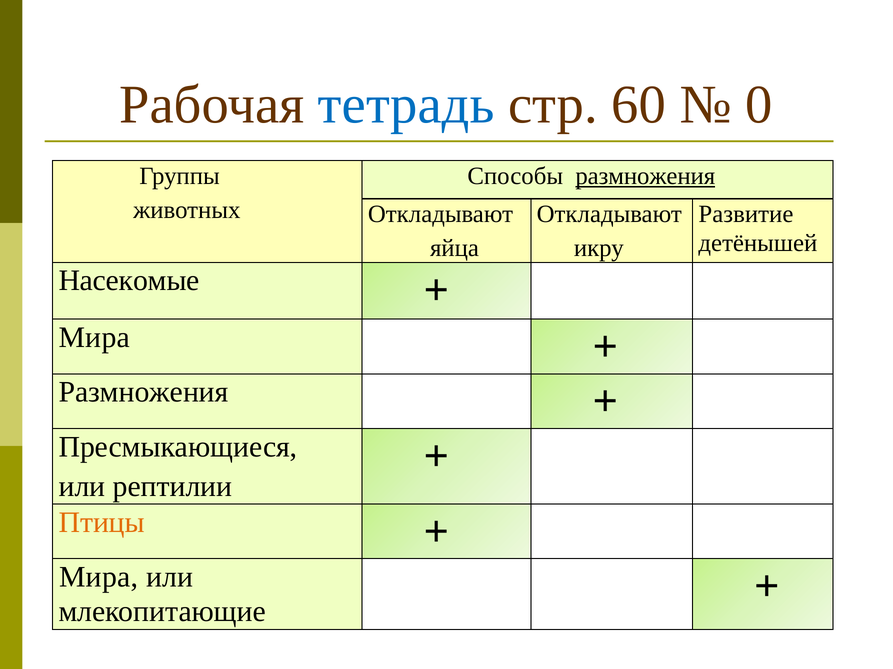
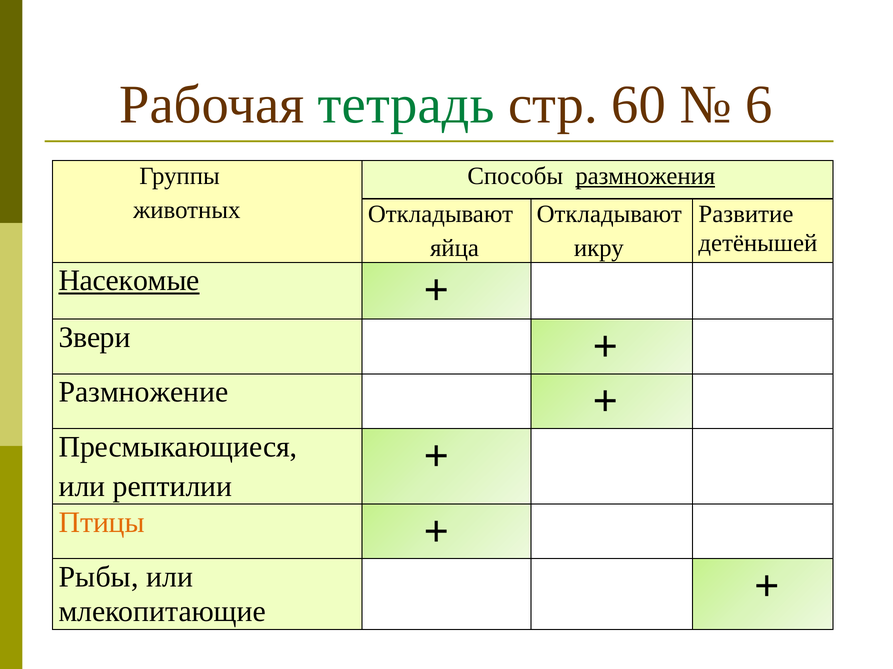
тетрадь colour: blue -> green (406, 105)
0: 0 -> 6 (759, 105)
Насекомые underline: none -> present (129, 281)
Мира: Мира -> Звери (95, 338)
Размножения: Размножения -> Размножение (144, 393)
Мира: Мира -> Рыбы (99, 578)
